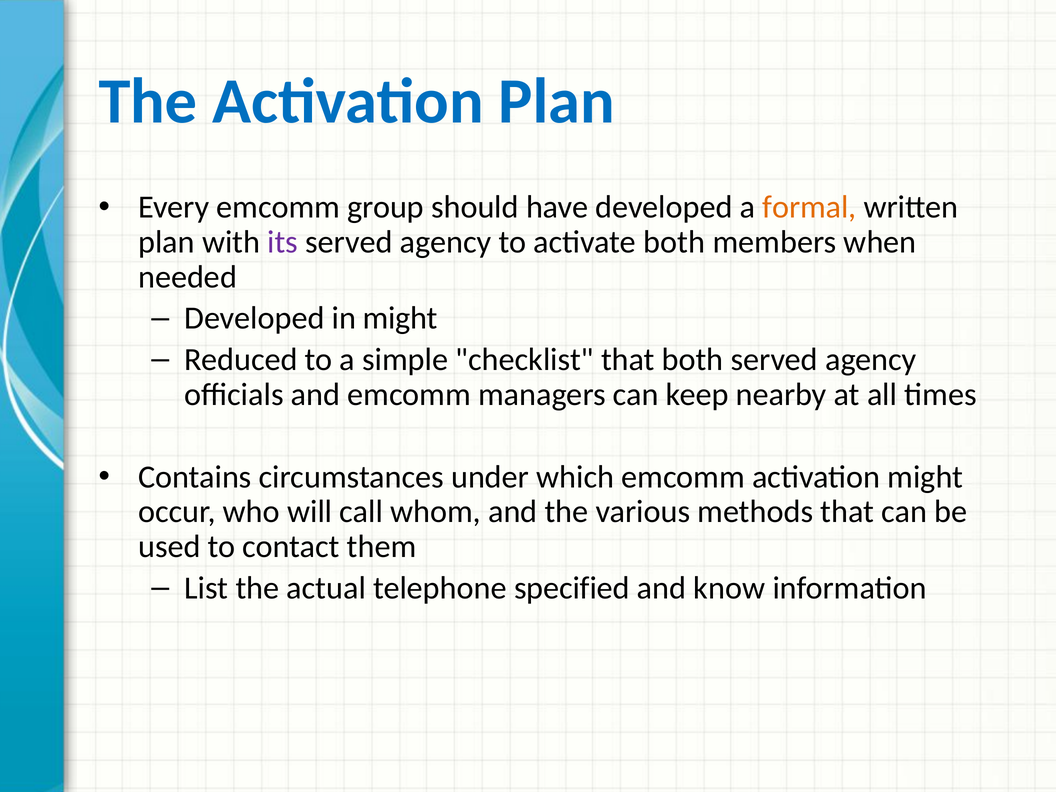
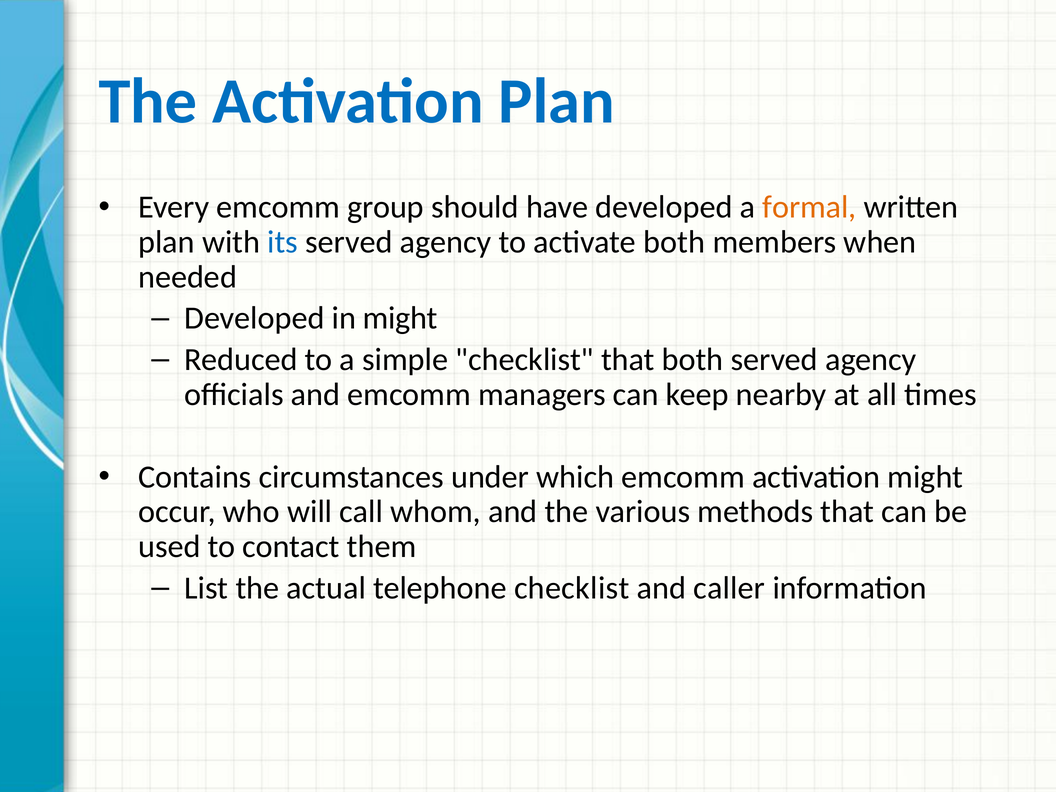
its colour: purple -> blue (283, 242)
telephone specified: specified -> checklist (572, 588)
know: know -> caller (729, 588)
